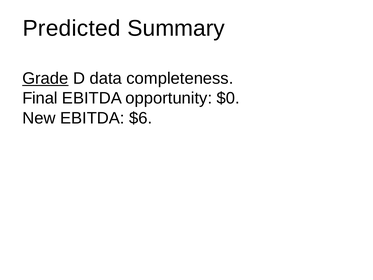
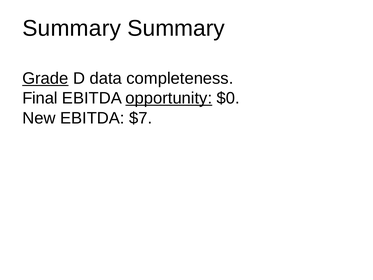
Predicted: Predicted -> Summary (72, 28)
opportunity underline: none -> present (169, 98)
$6: $6 -> $7 (141, 118)
